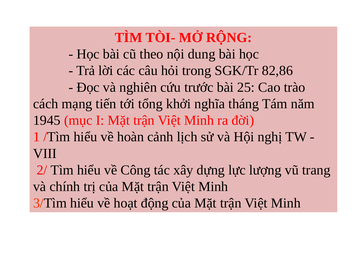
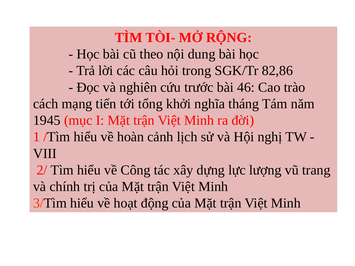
25: 25 -> 46 (246, 87)
